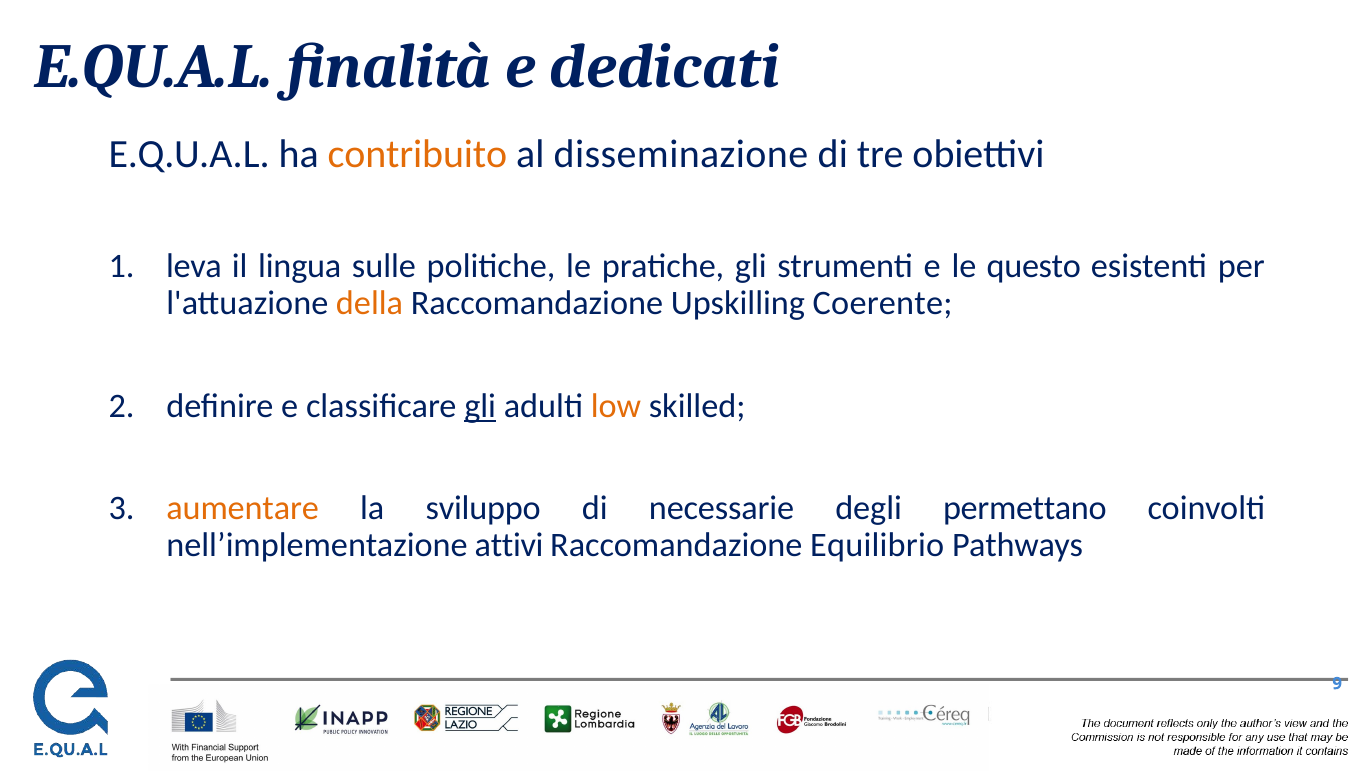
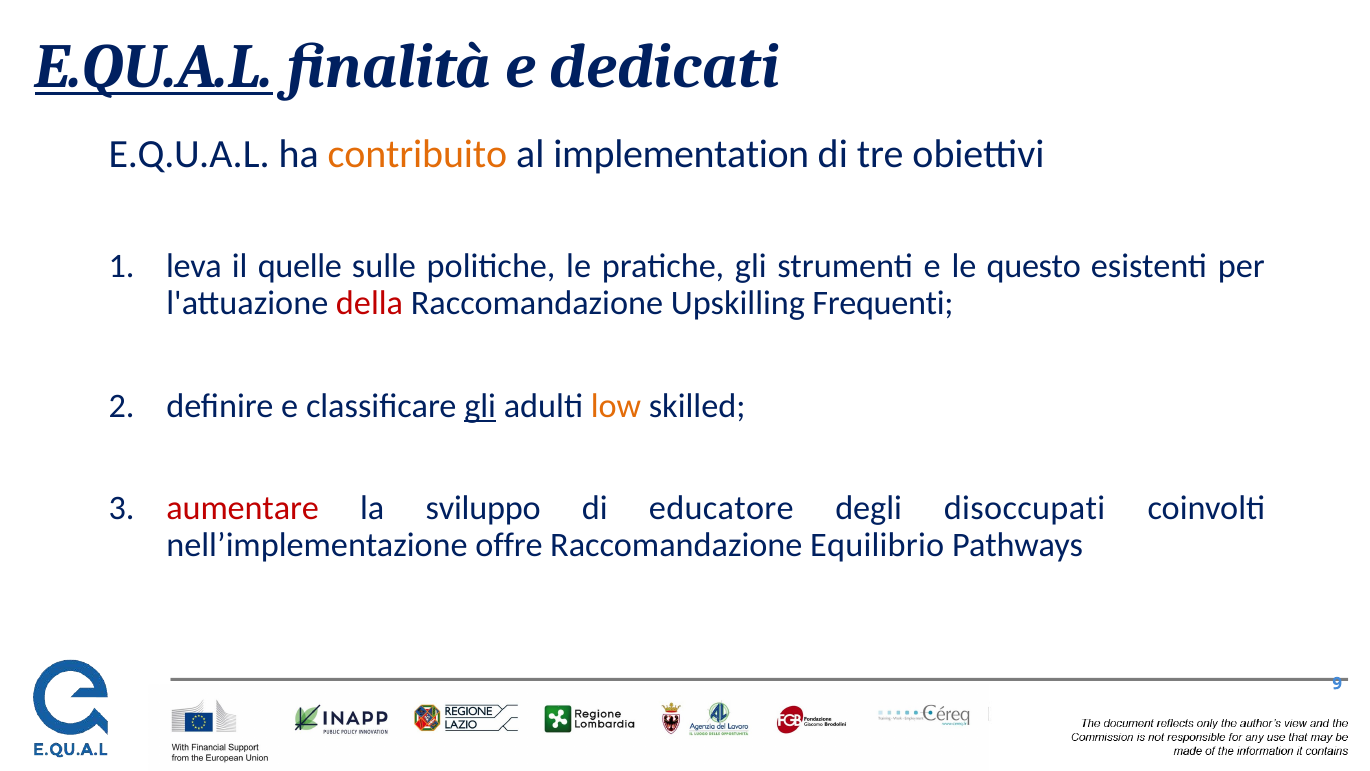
E.QU.A.L underline: none -> present (154, 66)
disseminazione: disseminazione -> implementation (681, 155)
lingua: lingua -> quelle (300, 266)
della colour: orange -> red (370, 303)
Coerente: Coerente -> Frequenti (883, 303)
aumentare colour: orange -> red (243, 508)
necessarie: necessarie -> educatore (721, 508)
permettano: permettano -> disoccupati (1025, 508)
attivi: attivi -> offre (509, 545)
